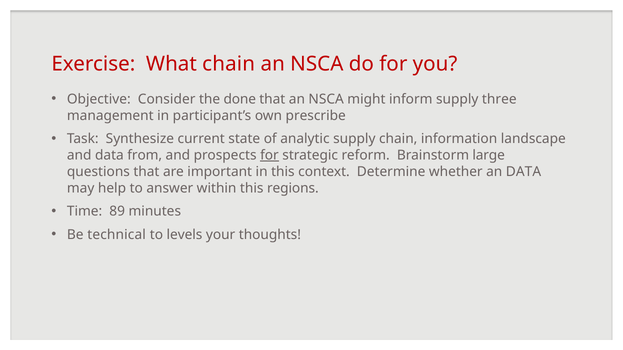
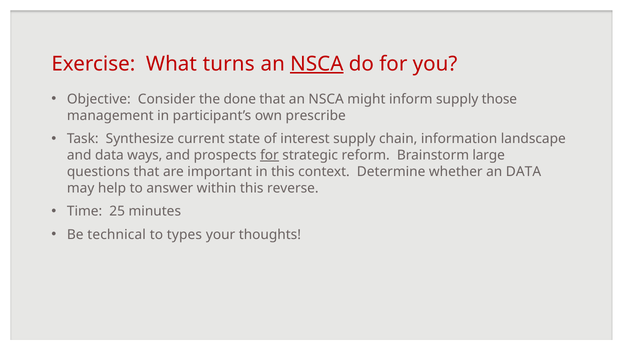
What chain: chain -> turns (229, 64)
NSCA underline: none -> present (317, 64)
three: three -> those (499, 99)
analytic: analytic -> interest (305, 139)
from: from -> ways (145, 155)
regions: regions -> reverse (293, 188)
89: 89 -> 25 (117, 212)
levels: levels -> types (184, 235)
